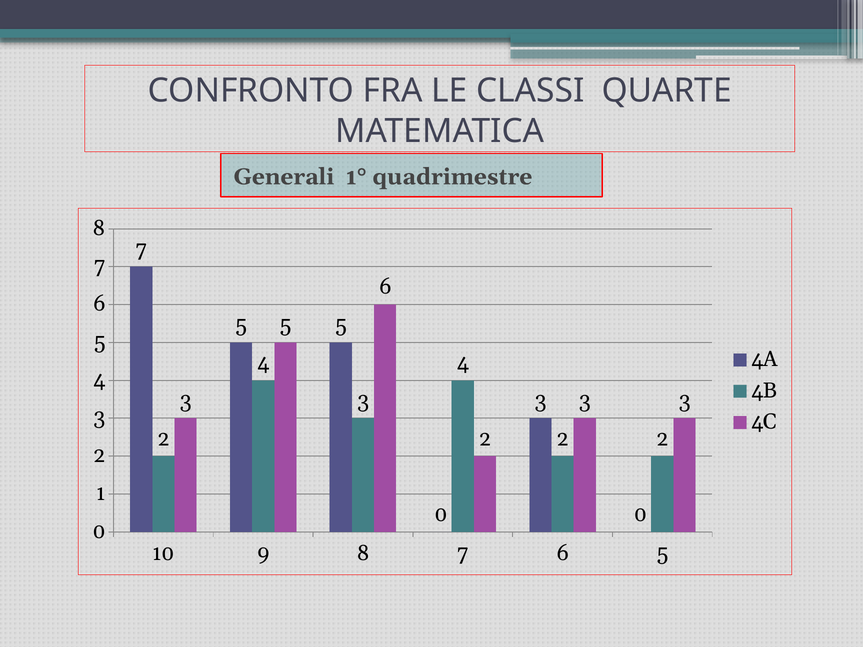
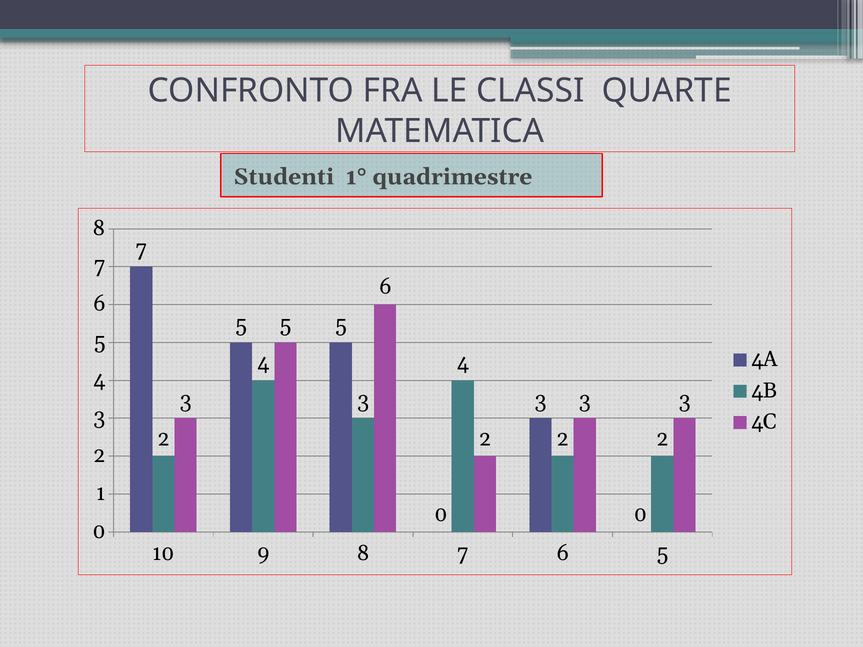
Generali: Generali -> Studenti (284, 177)
